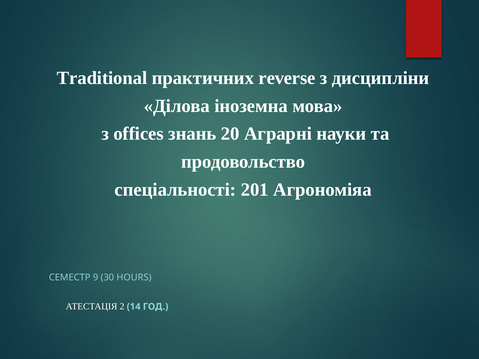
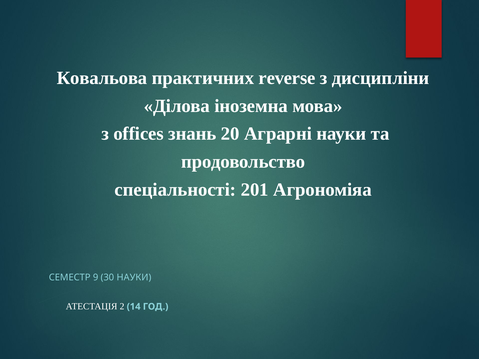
Traditional: Traditional -> Ковальова (102, 78)
30 HOURS: HOURS -> НАУКИ (134, 278)
